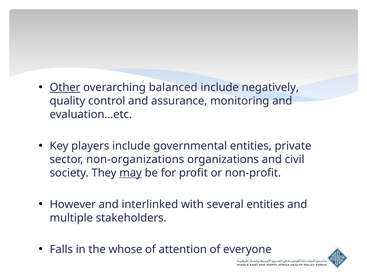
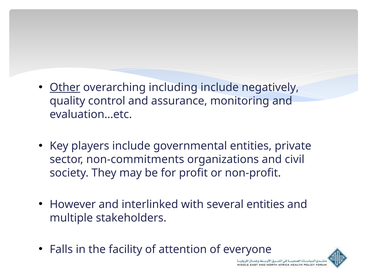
balanced: balanced -> including (173, 87)
non-organizations: non-organizations -> non-commitments (135, 159)
may underline: present -> none (131, 172)
whose: whose -> facility (125, 249)
